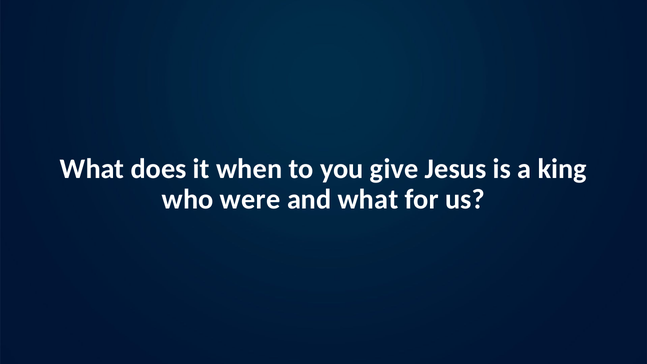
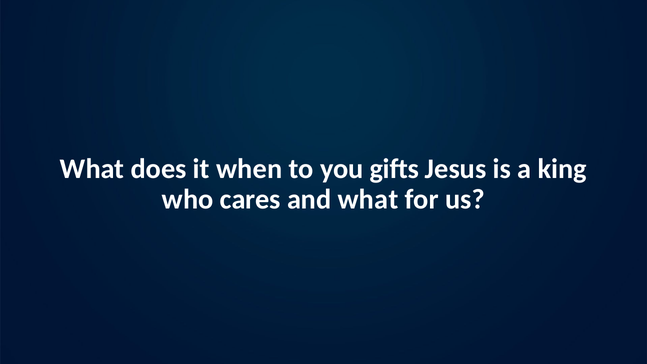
give: give -> gifts (394, 169)
were: were -> cares (250, 199)
